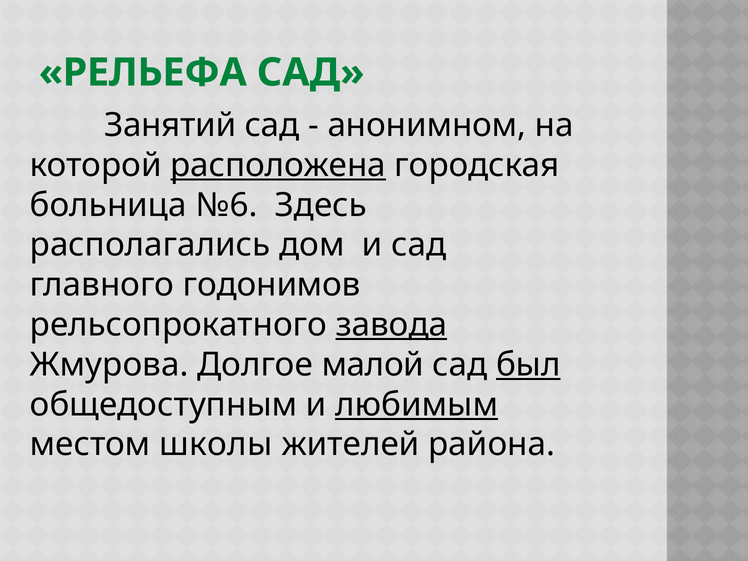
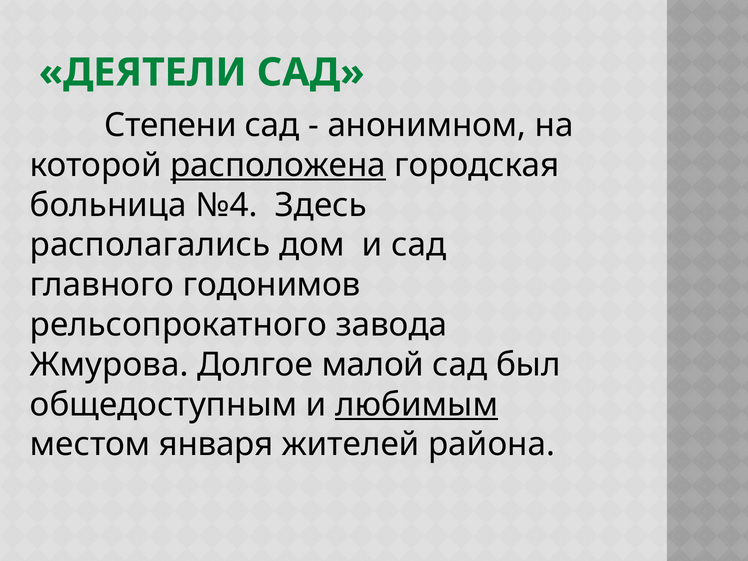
РЕЛЬЕФА: РЕЛЬЕФА -> ДЕЯТЕЛИ (143, 73)
Занятий: Занятий -> Степени (170, 125)
№6: №6 -> №4 (227, 205)
завода underline: present -> none (391, 325)
был underline: present -> none (528, 365)
школы: школы -> января (216, 445)
